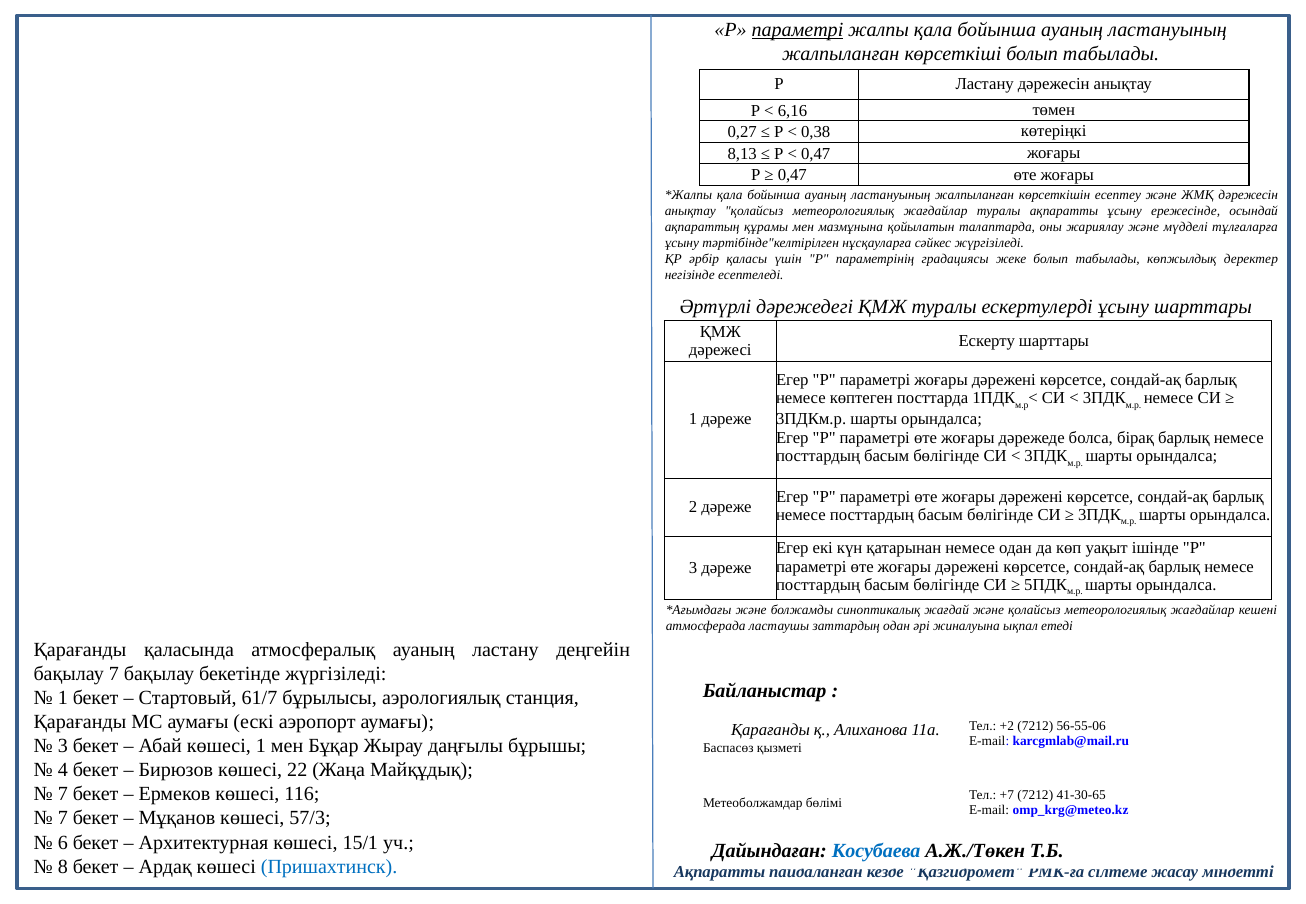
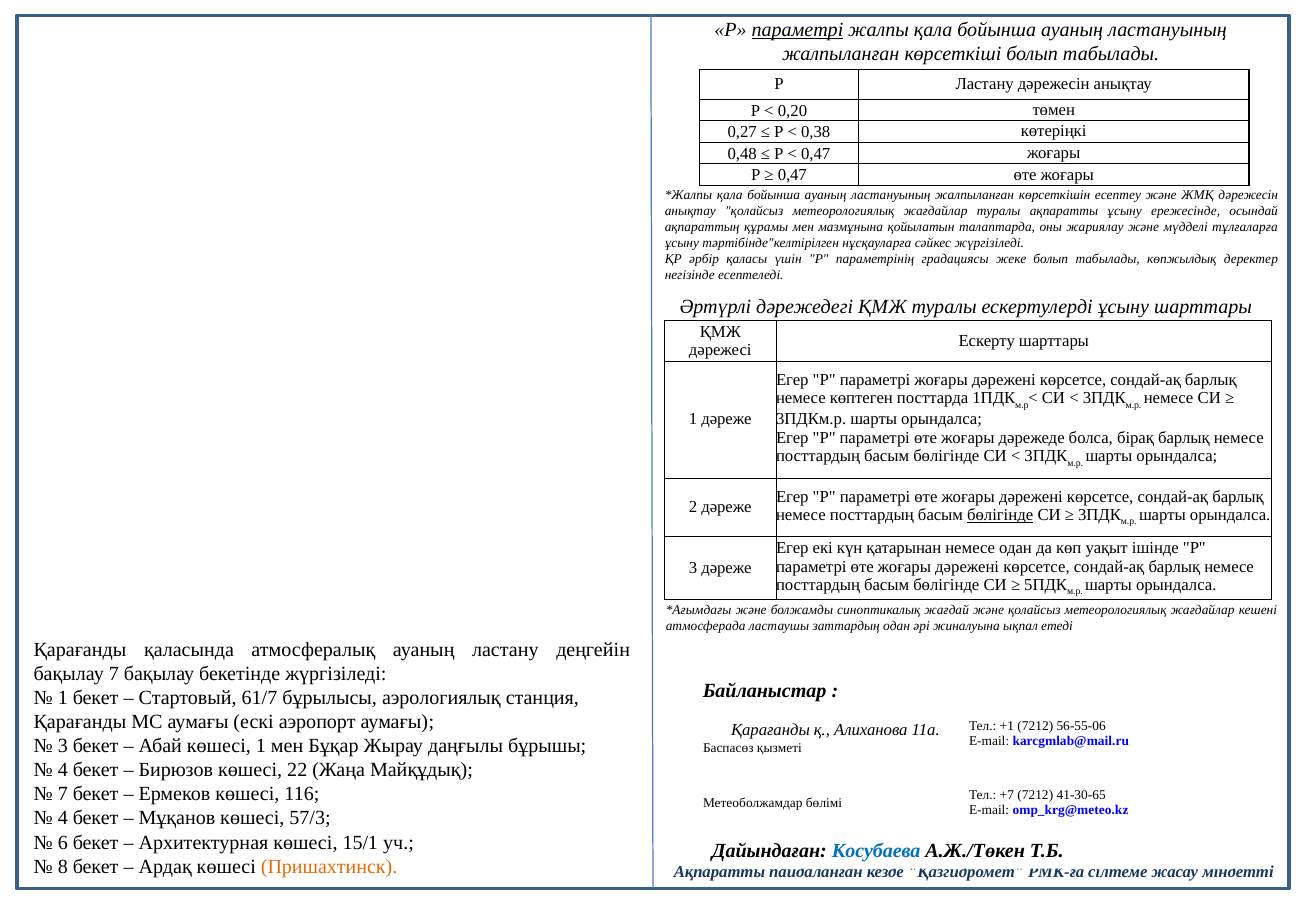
6,16: 6,16 -> 0,20 (793, 111)
8,13: 8,13 -> 0,48 (742, 154)
бөлігінде underline: none -> present (1000, 515)
+2: +2 -> +1 (1007, 726)
7: 7 -> 4 (63, 818)
Пришахтинск colour: blue -> orange (329, 867)
